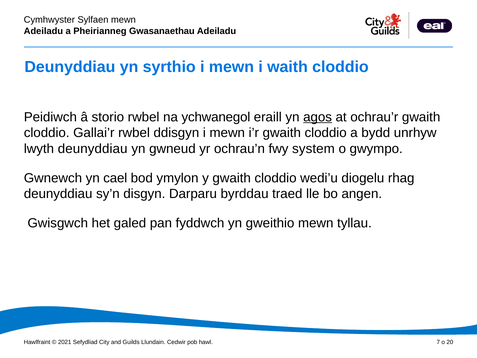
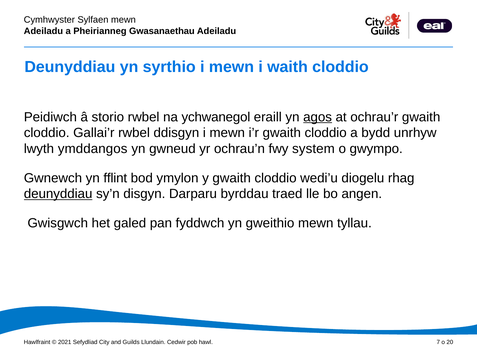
lwyth deunyddiau: deunyddiau -> ymddangos (93, 149)
cael: cael -> fflint (115, 178)
deunyddiau underline: none -> present (58, 194)
